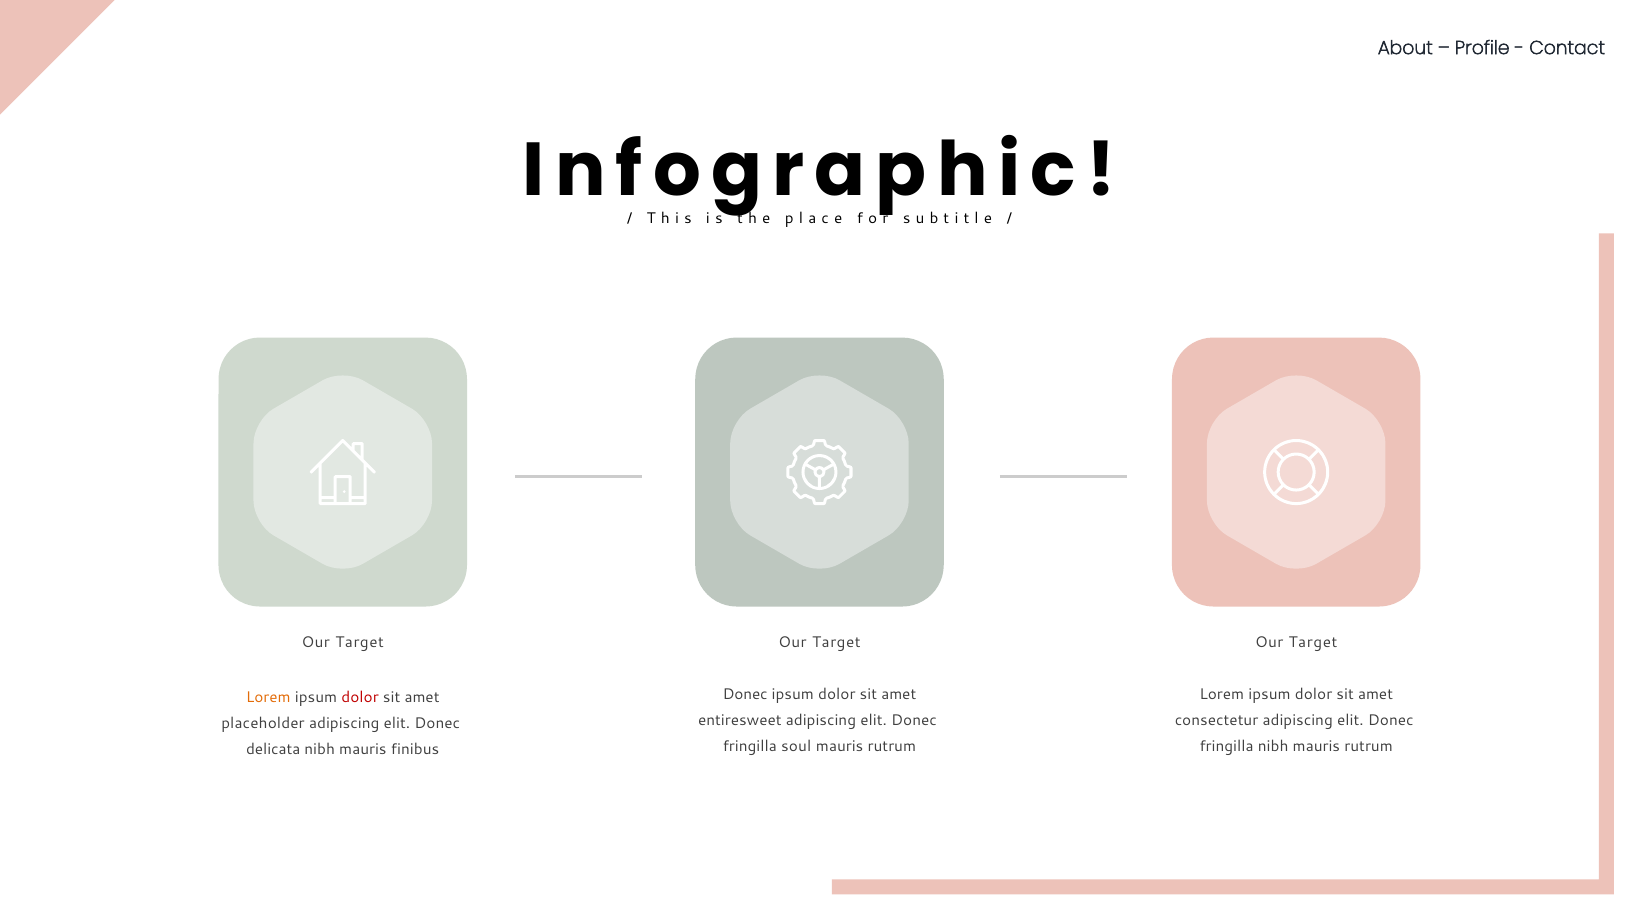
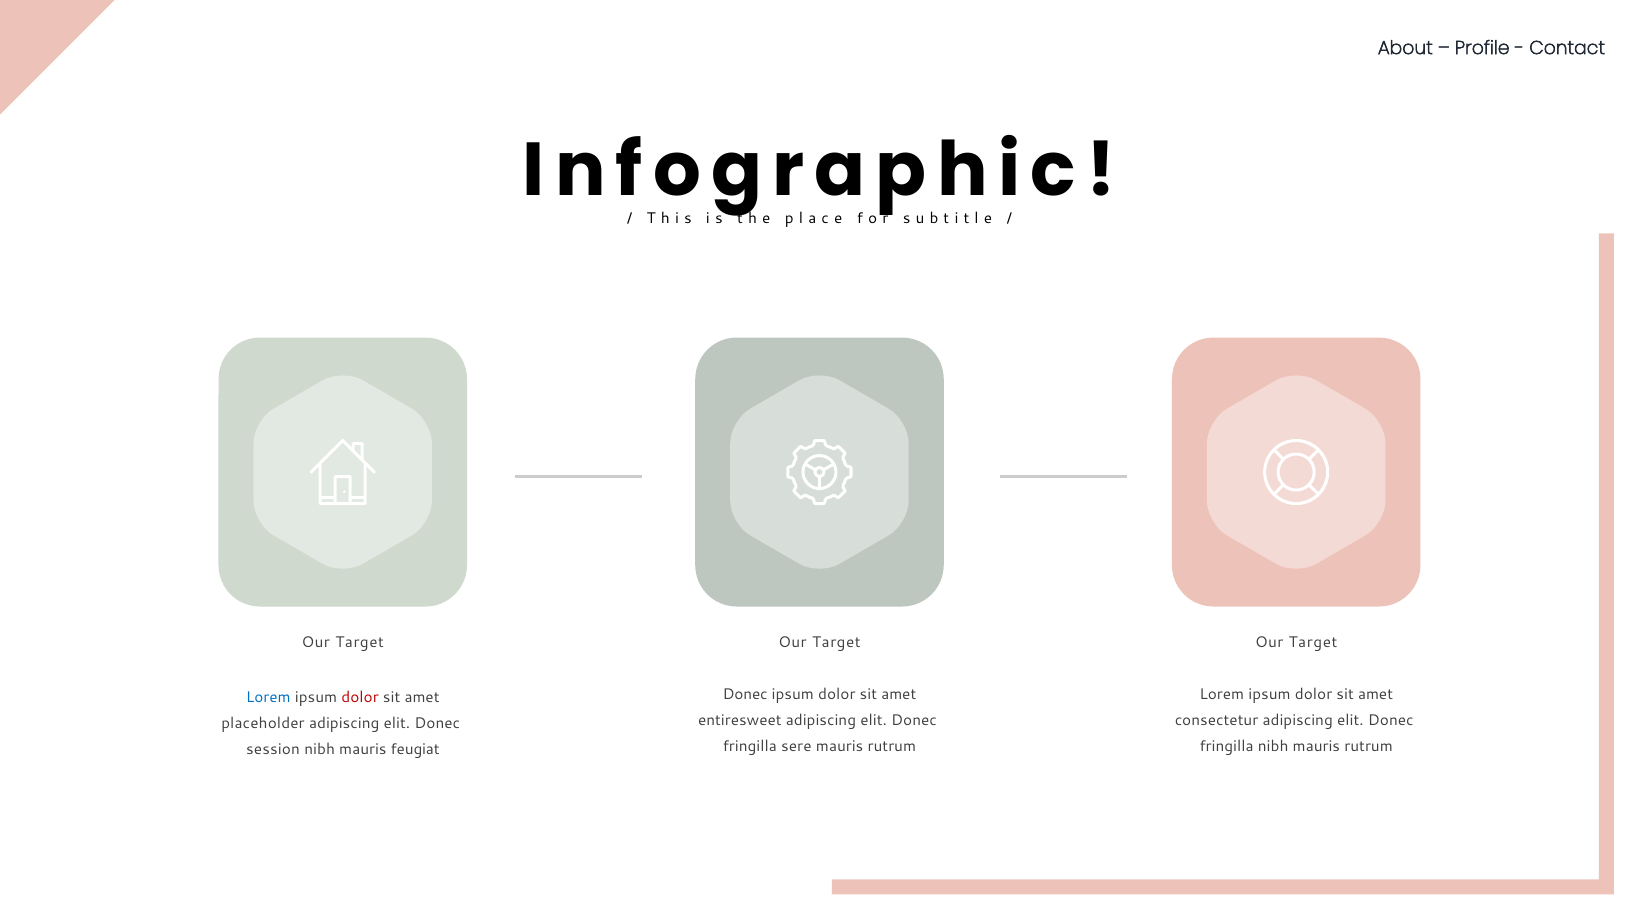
Lorem colour: orange -> blue (268, 697)
soul: soul -> sere (796, 746)
delicata: delicata -> session (273, 749)
finibus: finibus -> feugiat (415, 749)
